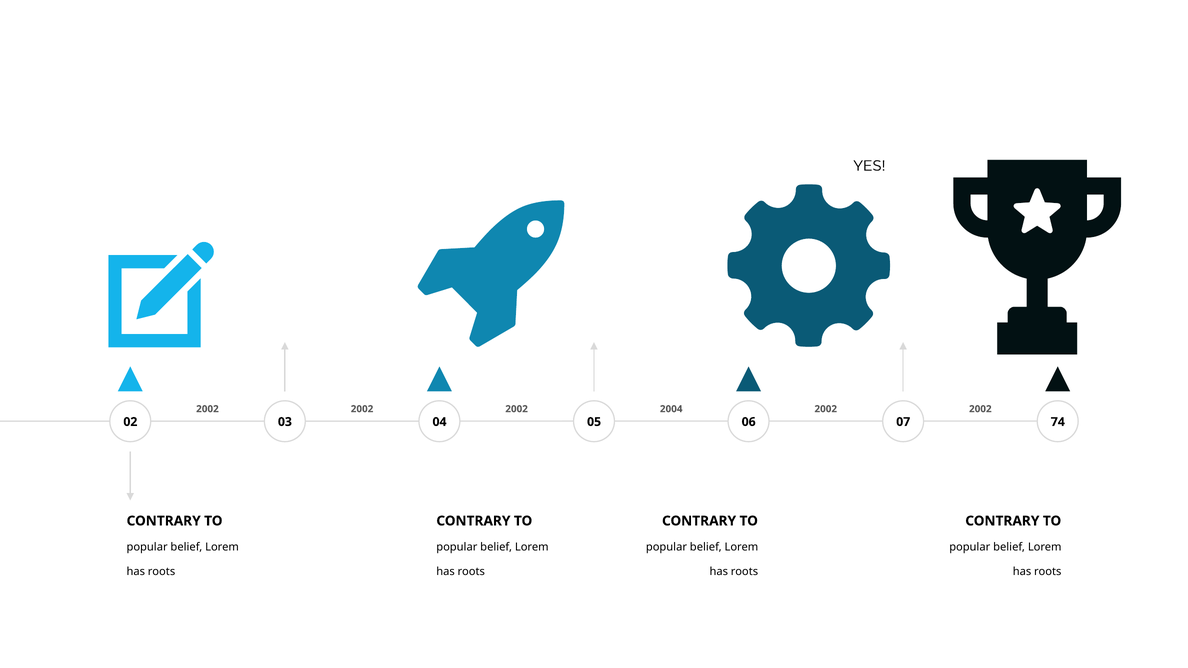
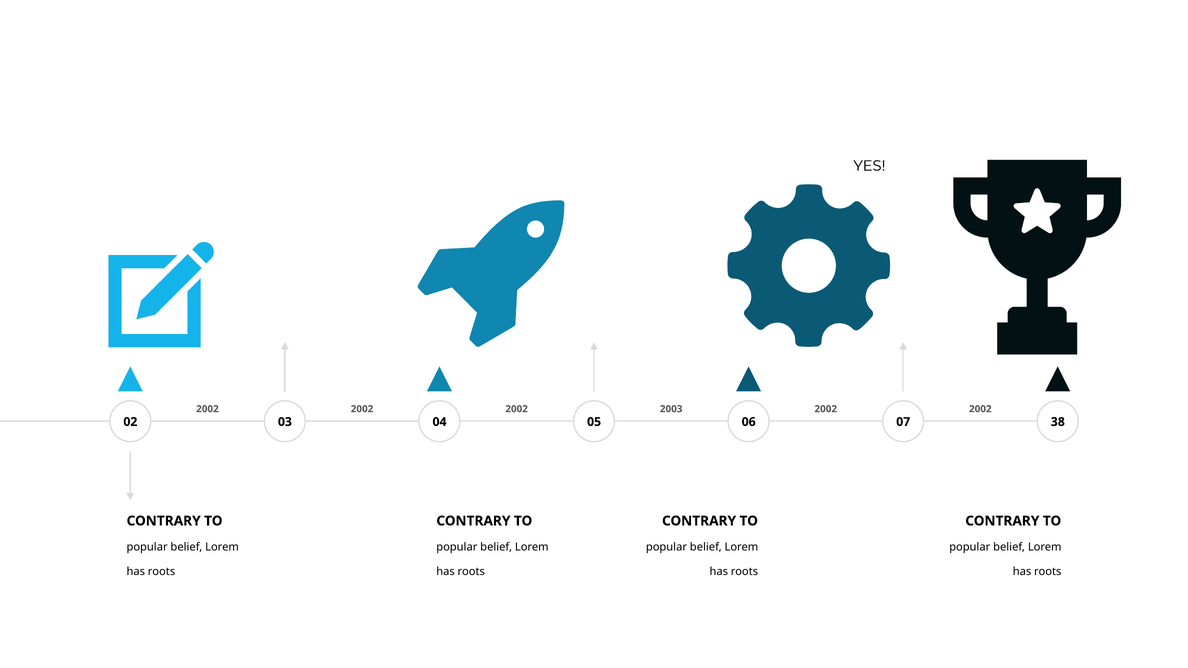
2004: 2004 -> 2003 (671, 409)
74: 74 -> 38 (1058, 422)
